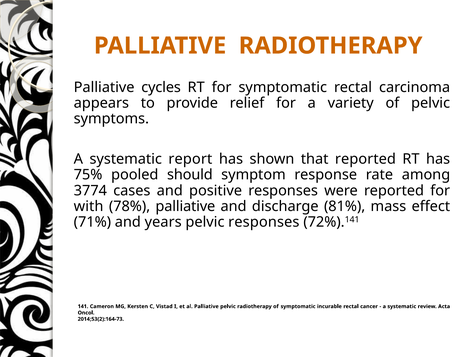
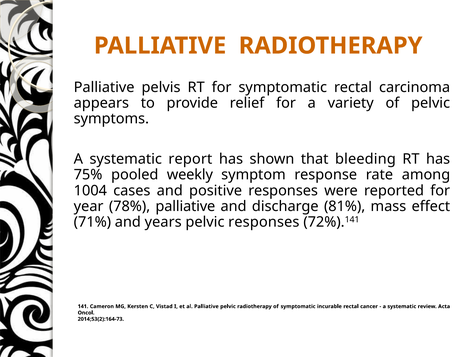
cycles: cycles -> pelvis (161, 87)
that reported: reported -> bleeding (365, 159)
should: should -> weekly (190, 175)
3774: 3774 -> 1004 (90, 191)
with: with -> year (89, 206)
